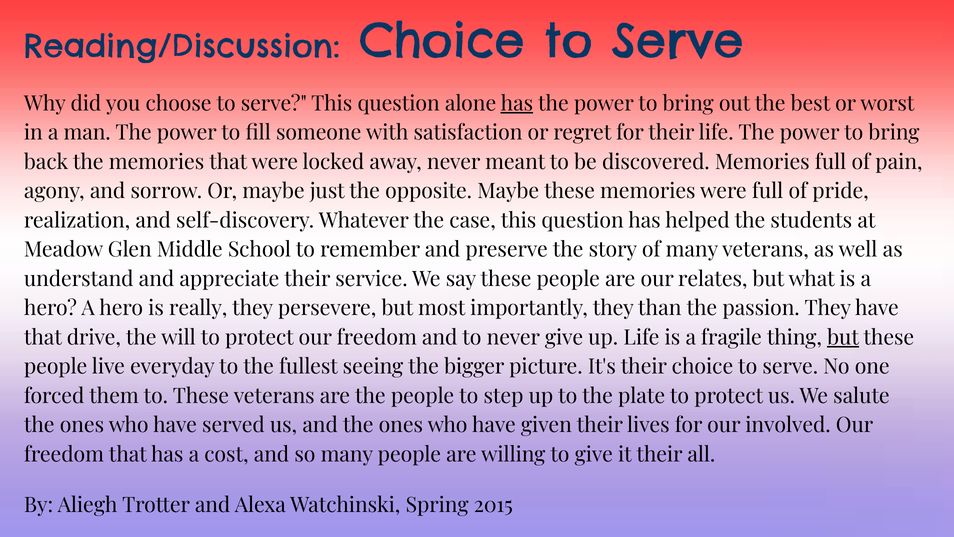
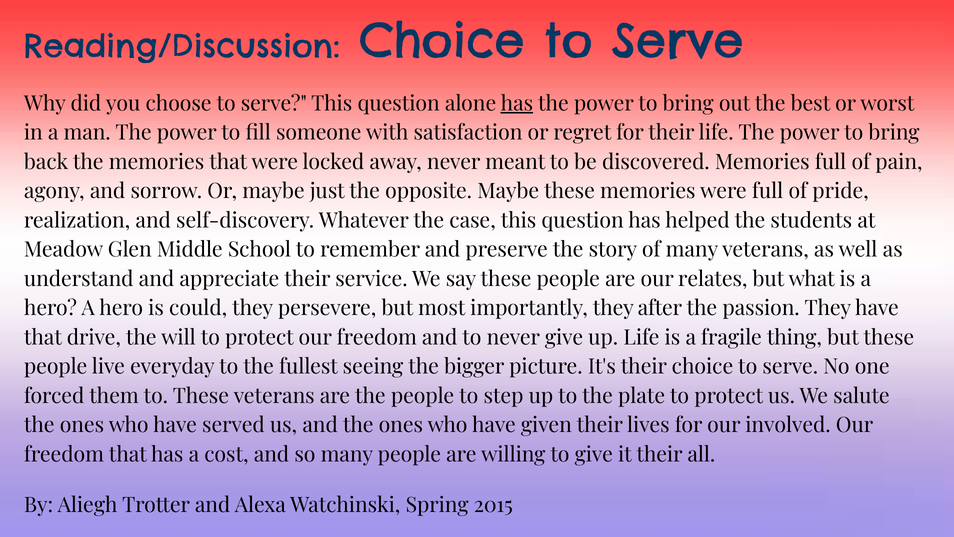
really: really -> could (198, 308)
than: than -> after (660, 308)
but underline: present -> none (843, 337)
